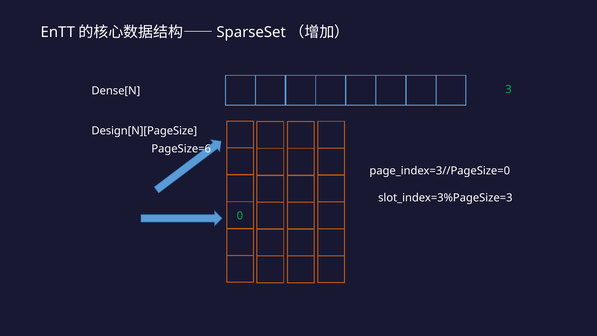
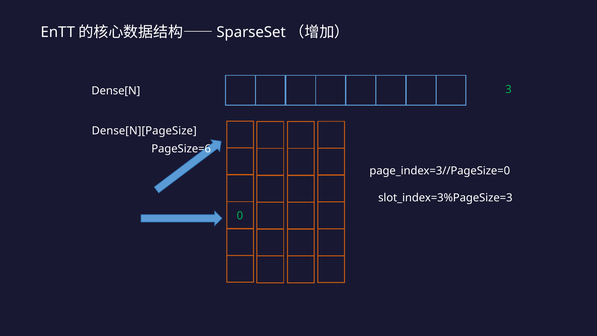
Design[N][PageSize: Design[N][PageSize -> Dense[N][PageSize (144, 131)
